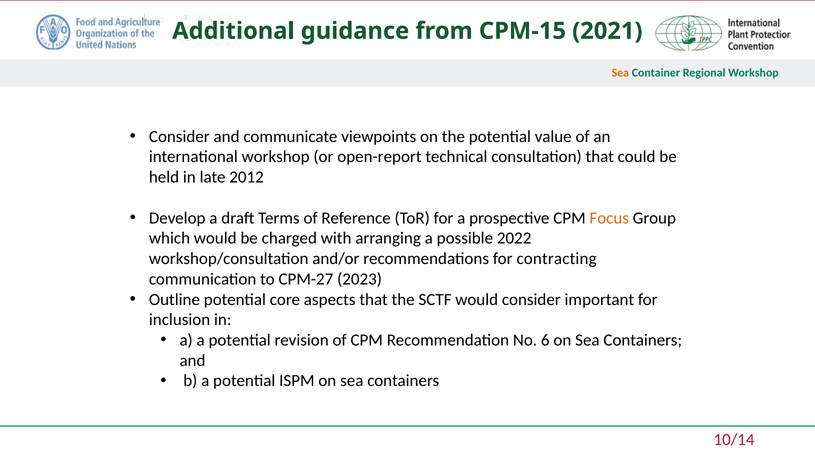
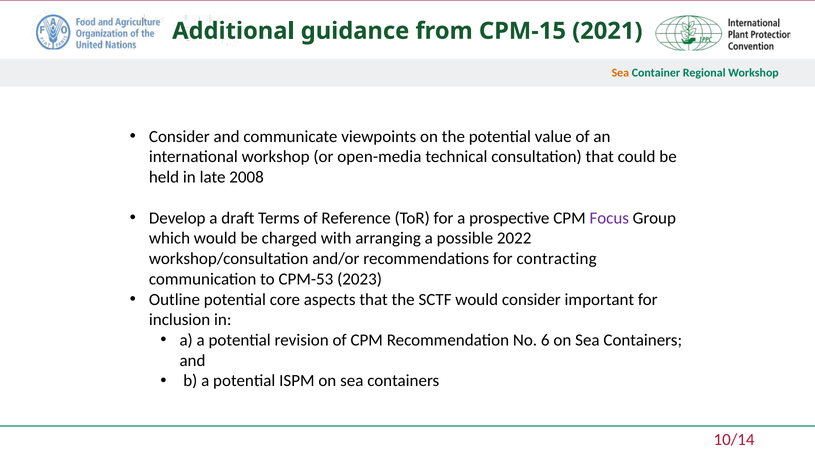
open-report: open-report -> open-media (379, 157)
2012: 2012 -> 2008 (247, 177)
Focus colour: orange -> purple (609, 218)
CPM-27: CPM-27 -> CPM-53 (306, 279)
